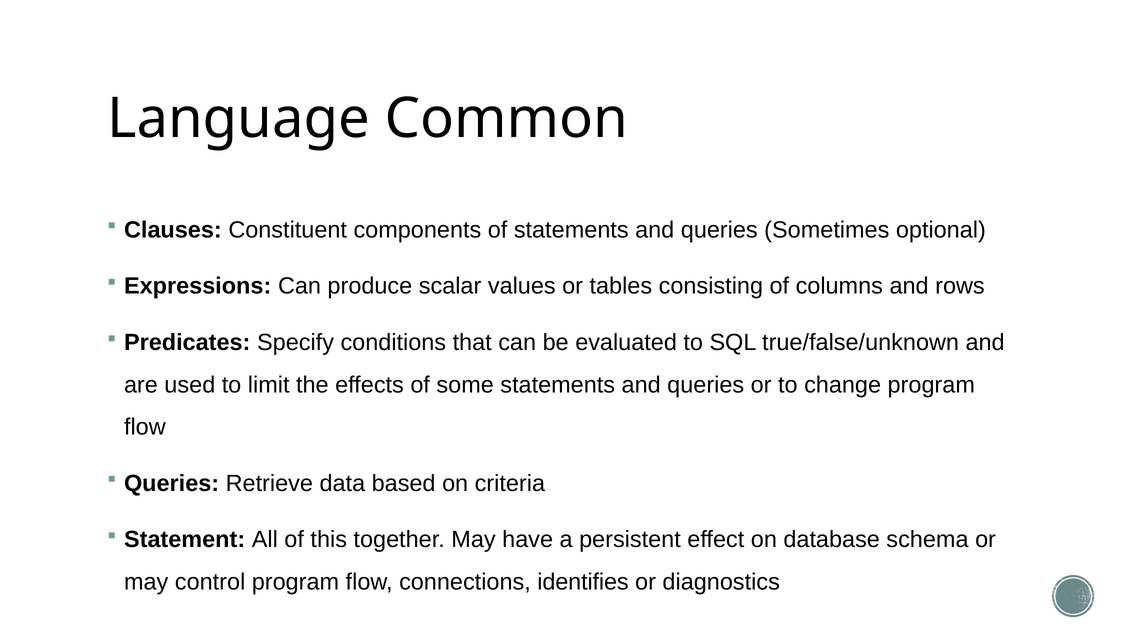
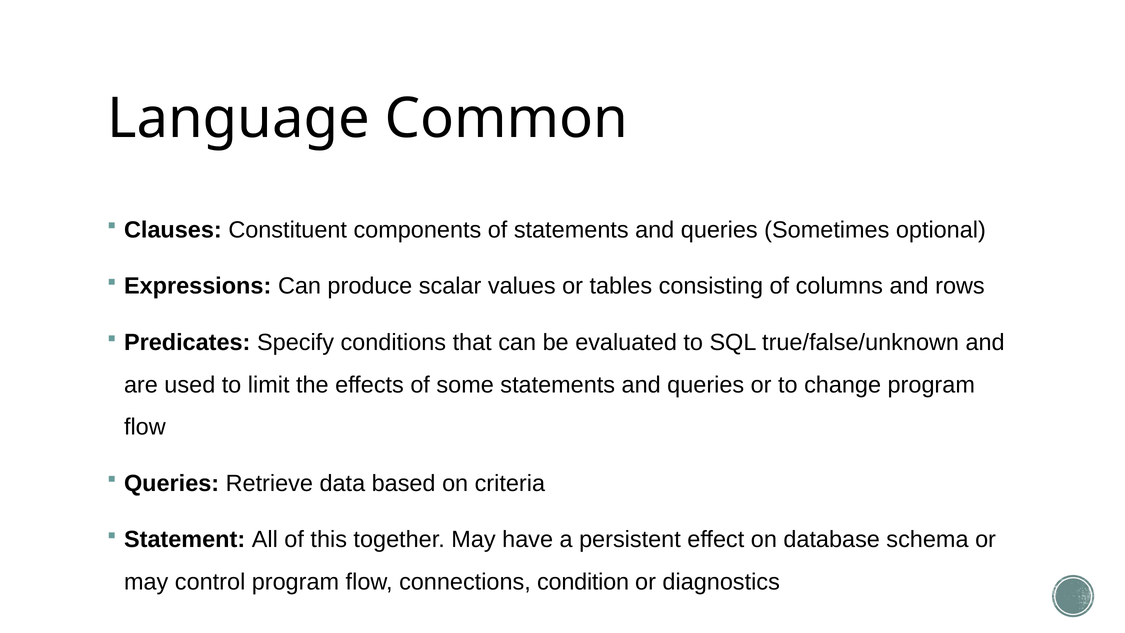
identifies: identifies -> condition (583, 582)
